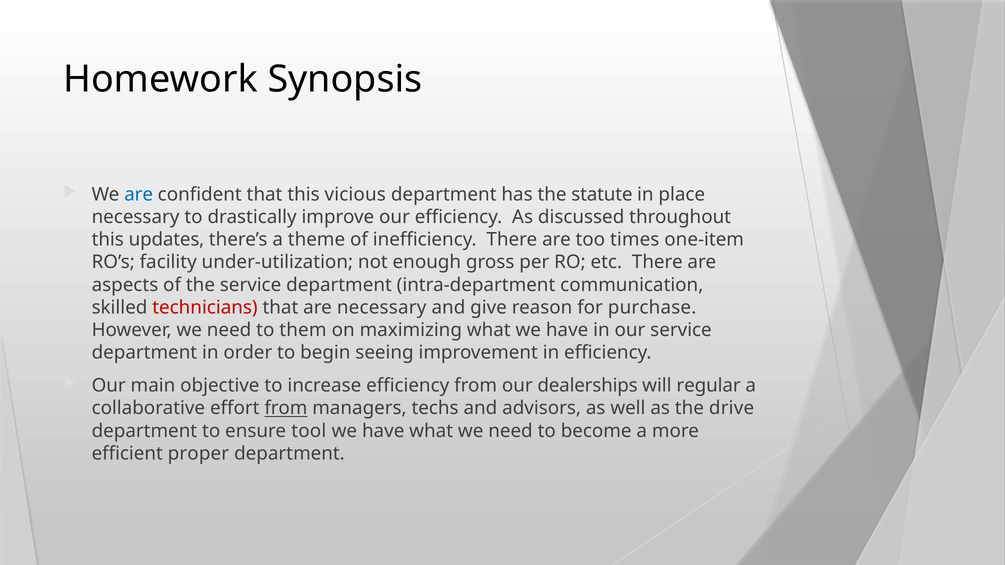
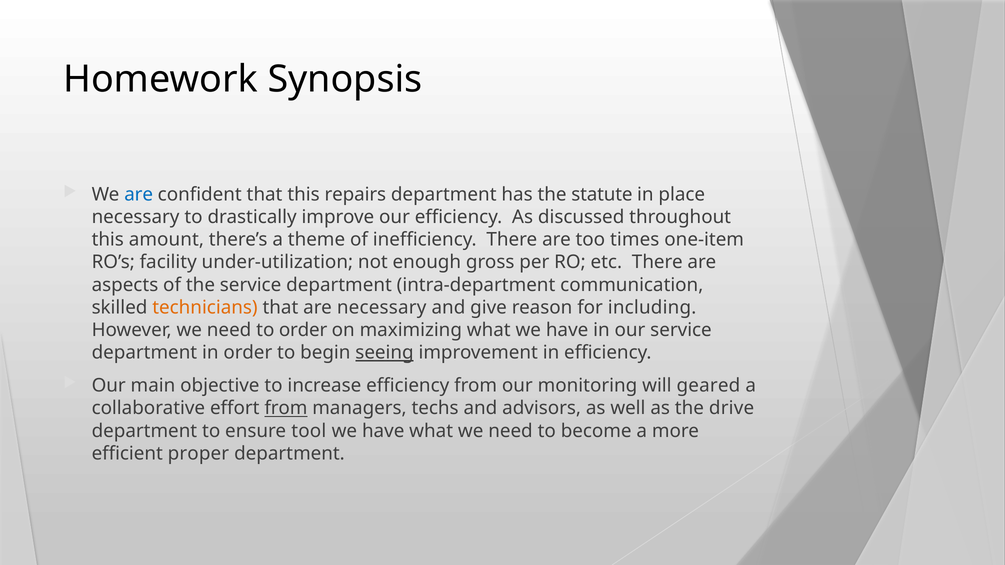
vicious: vicious -> repairs (355, 195)
updates: updates -> amount (166, 240)
technicians colour: red -> orange (205, 308)
purchase: purchase -> including (652, 308)
to them: them -> order (303, 330)
seeing underline: none -> present (385, 353)
dealerships: dealerships -> monitoring (587, 386)
regular: regular -> geared (708, 386)
